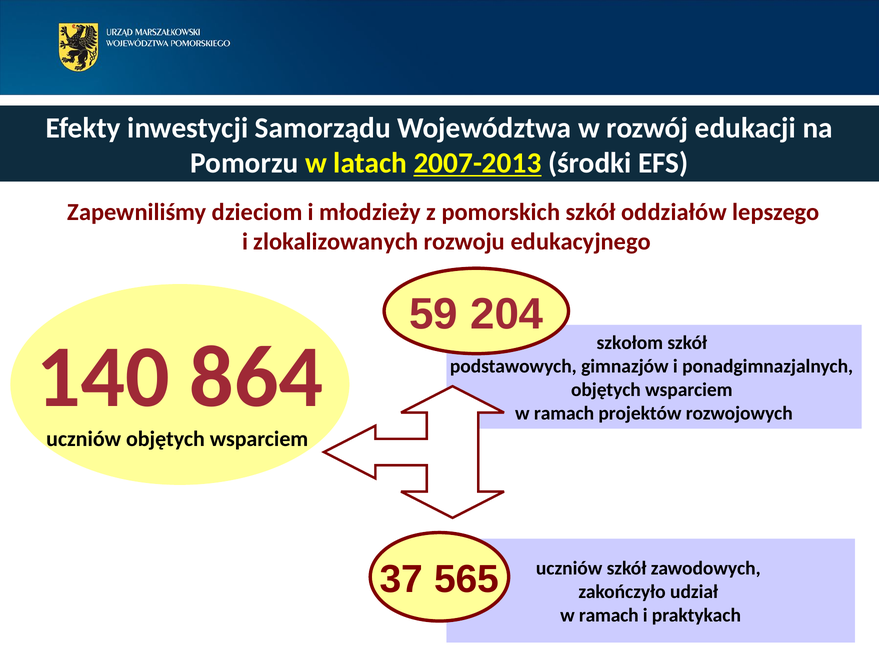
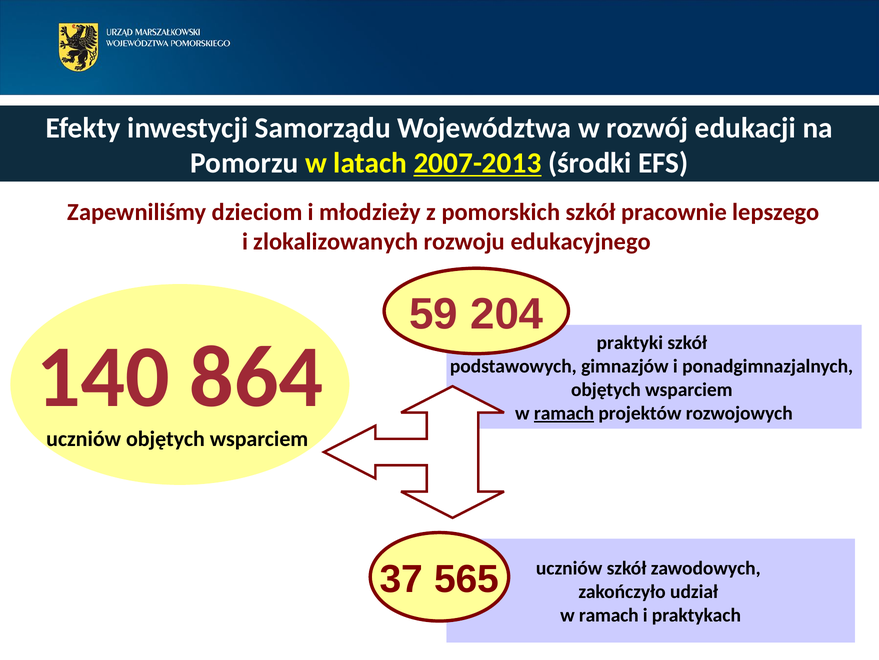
oddziałów: oddziałów -> pracownie (674, 212)
szkołom: szkołom -> praktyki (630, 343)
ramach underline: none -> present (564, 413)
